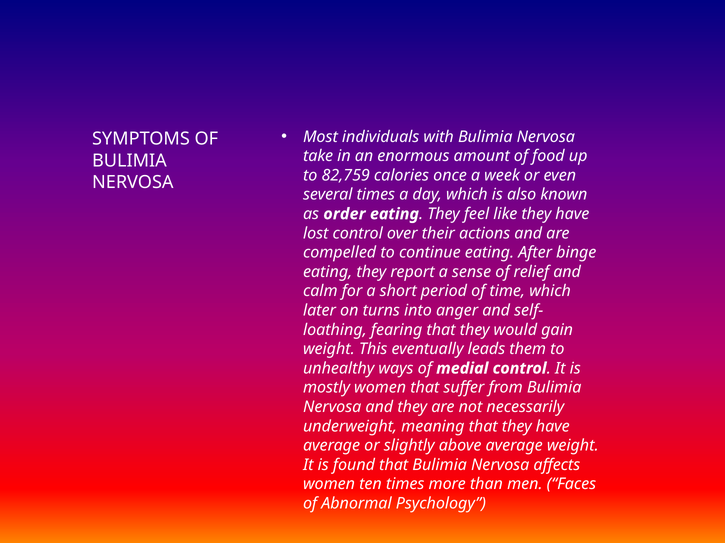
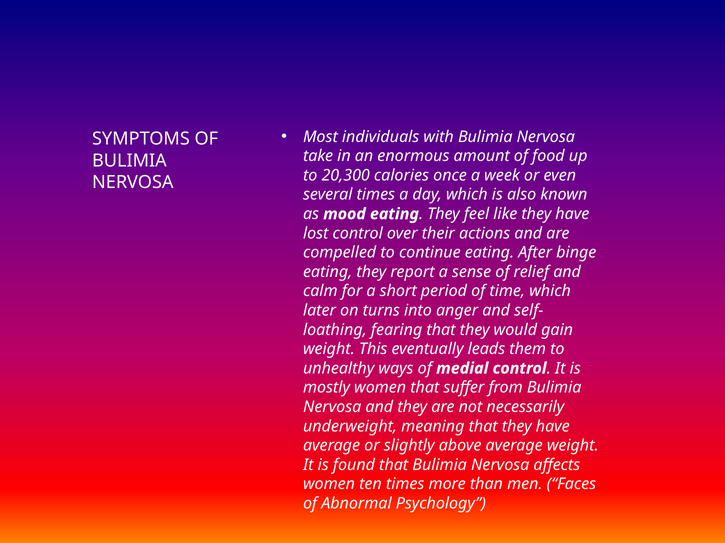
82,759: 82,759 -> 20,300 (346, 176)
order: order -> mood (345, 214)
